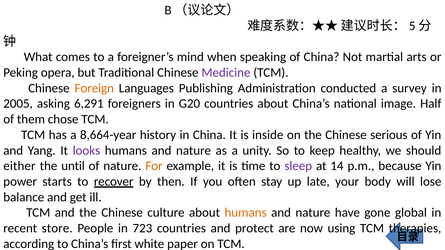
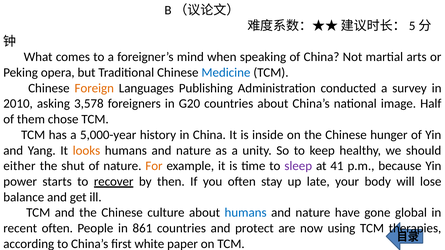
Medicine colour: purple -> blue (226, 73)
2005: 2005 -> 2010 (18, 104)
6,291: 6,291 -> 3,578 (89, 104)
8,664-year: 8,664-year -> 5,000-year (108, 135)
serious: serious -> hunger (389, 135)
looks colour: purple -> orange (86, 151)
until: until -> shut (73, 166)
14: 14 -> 41 (337, 166)
humans colour: orange -> blue (246, 213)
recent store: store -> often (57, 228)
723: 723 -> 861 (142, 228)
